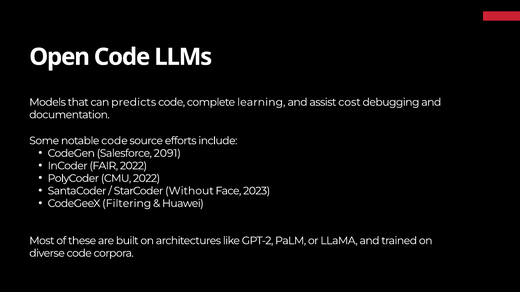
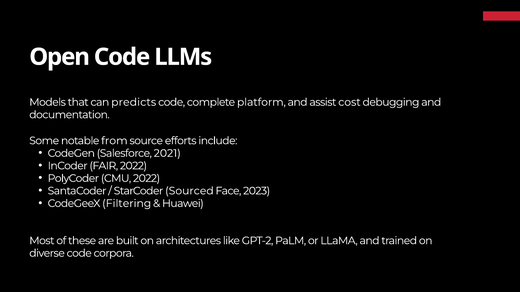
learning: learning -> platform (261, 102)
notable code: code -> from (114, 141)
2091: 2091 -> 2021 (167, 153)
Without: Without -> Sourced (189, 191)
